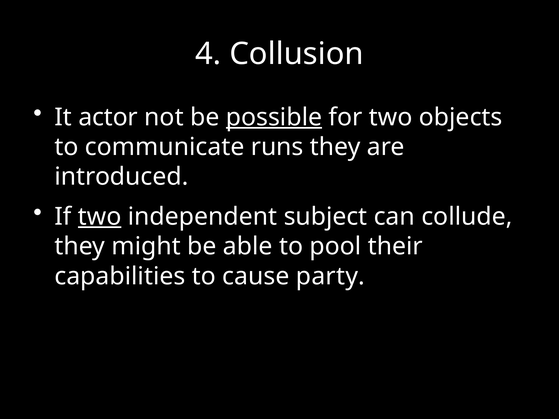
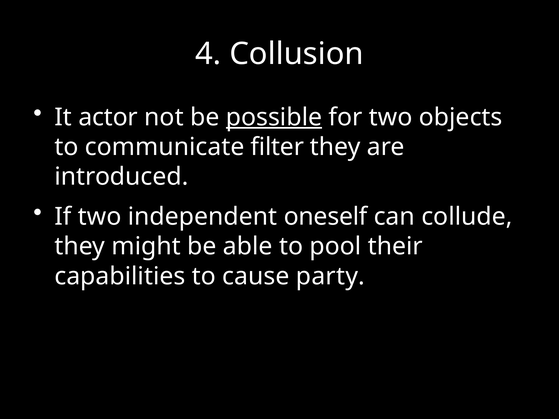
runs: runs -> filter (277, 147)
two underline: present -> none (100, 217)
subject: subject -> oneself (326, 217)
